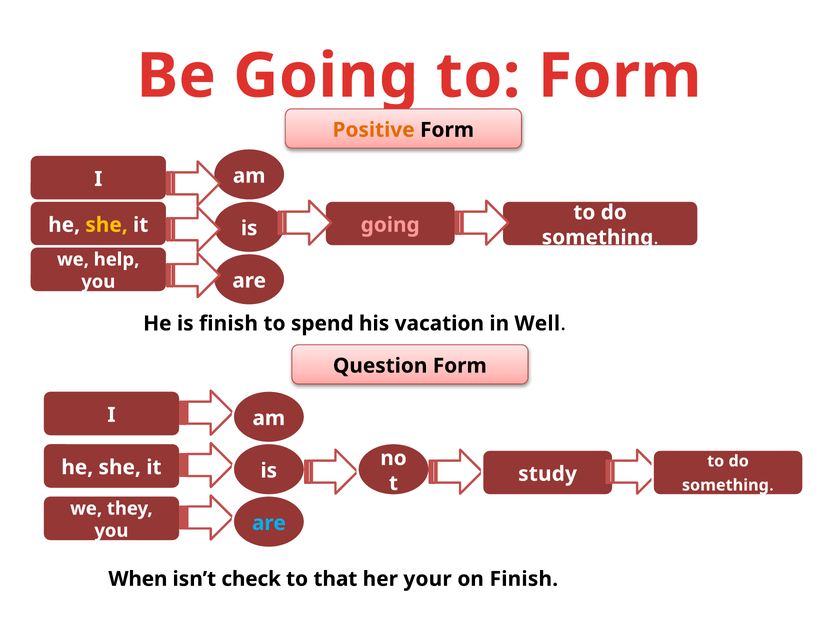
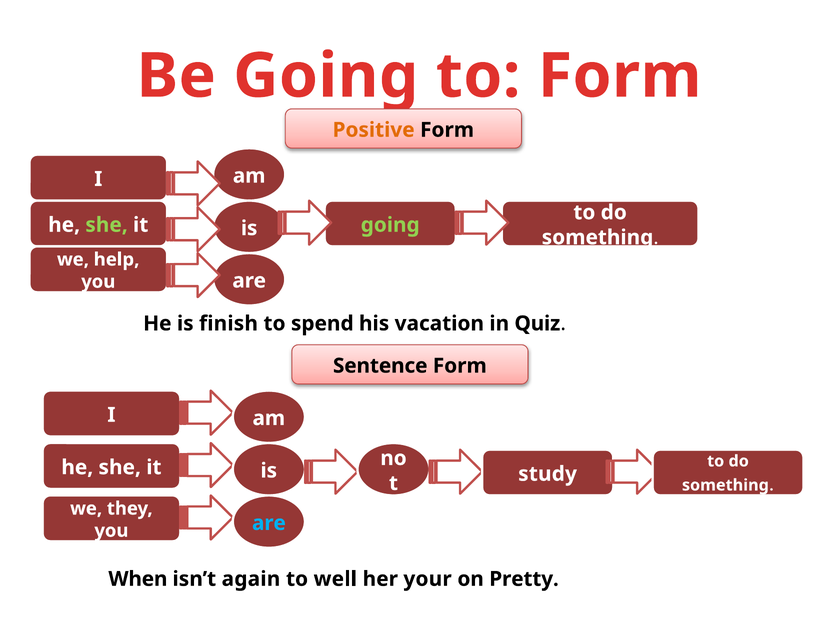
she colour: yellow -> light green (107, 225)
going colour: pink -> light green (390, 225)
Well: Well -> Quiz (537, 324)
Question: Question -> Sentence (380, 366)
check: check -> again (251, 580)
that: that -> well (335, 580)
on Finish: Finish -> Pretty (524, 580)
